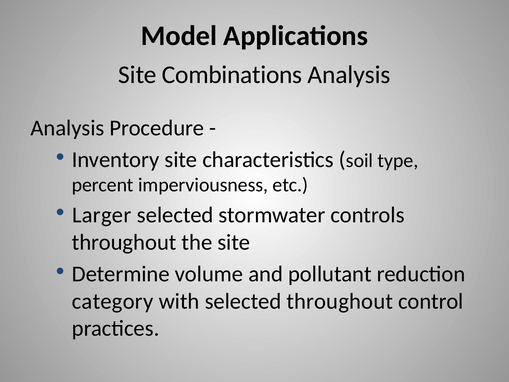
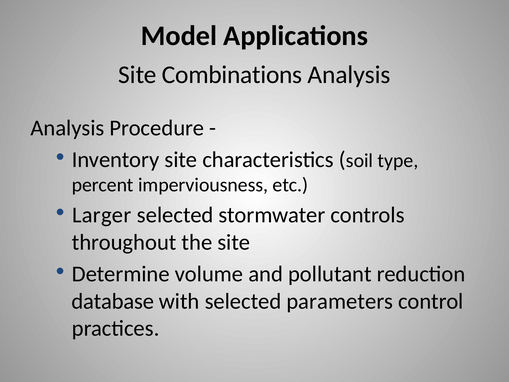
category: category -> database (113, 301)
selected throughout: throughout -> parameters (340, 301)
